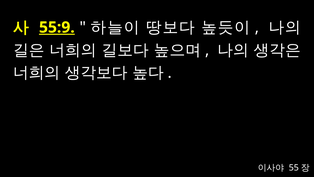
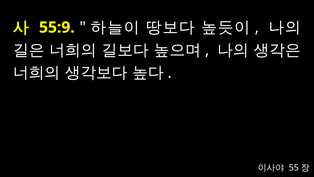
55:9 underline: present -> none (57, 27)
